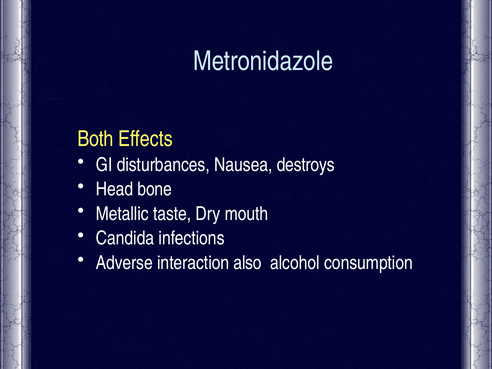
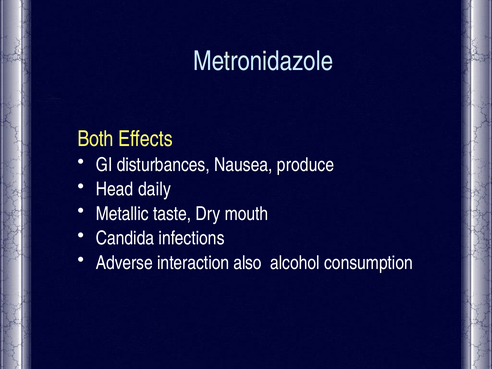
destroys: destroys -> produce (306, 165)
bone: bone -> daily (155, 189)
